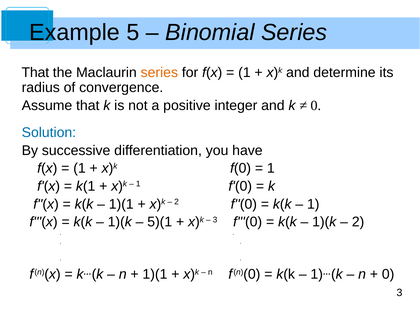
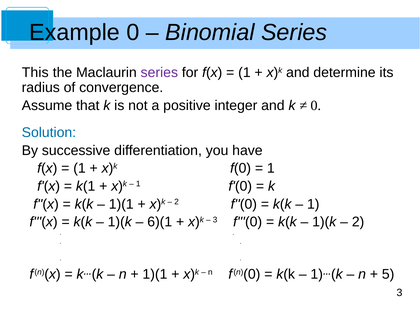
Example 5: 5 -> 0 (133, 32)
That: That -> This (35, 73)
series colour: orange -> purple (159, 73)
5)(1: 5)(1 -> 6)(1 (160, 222)
0: 0 -> 5 (388, 274)
